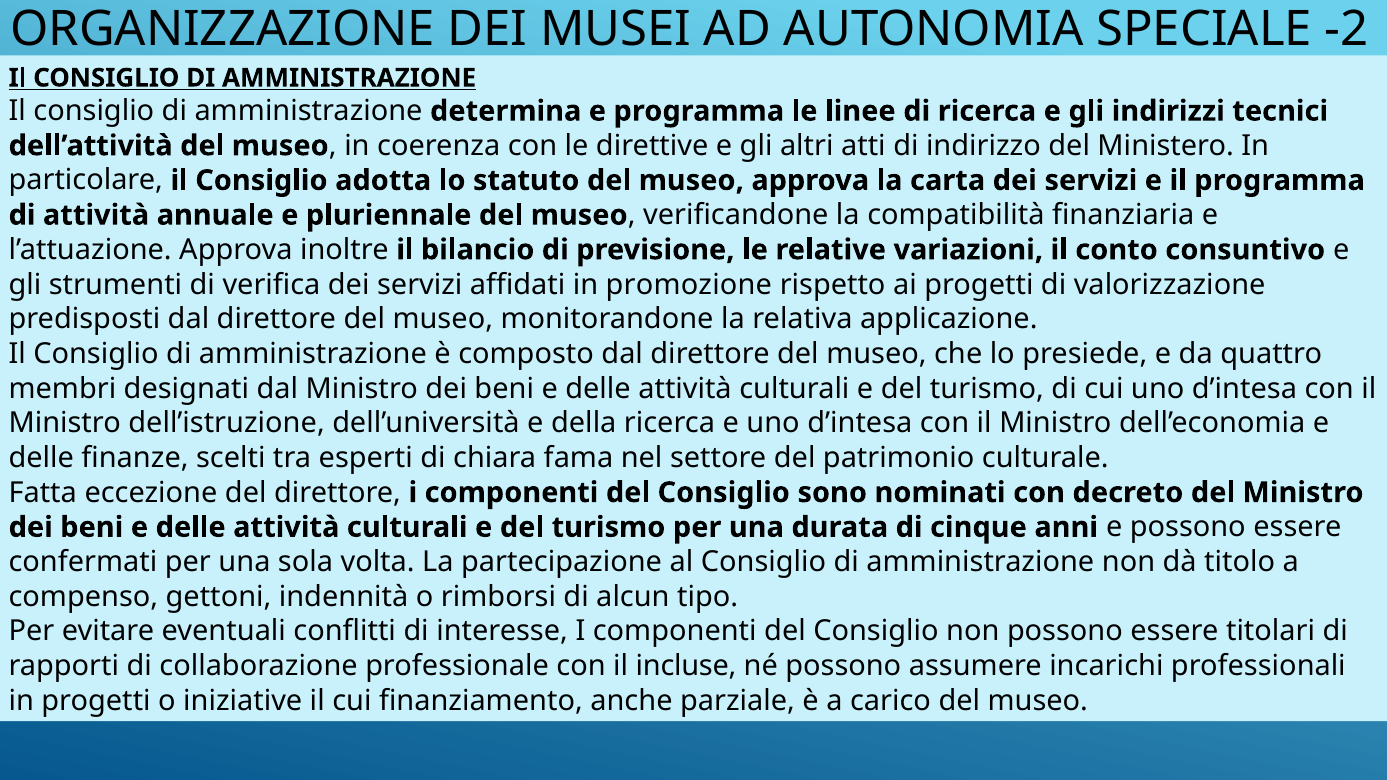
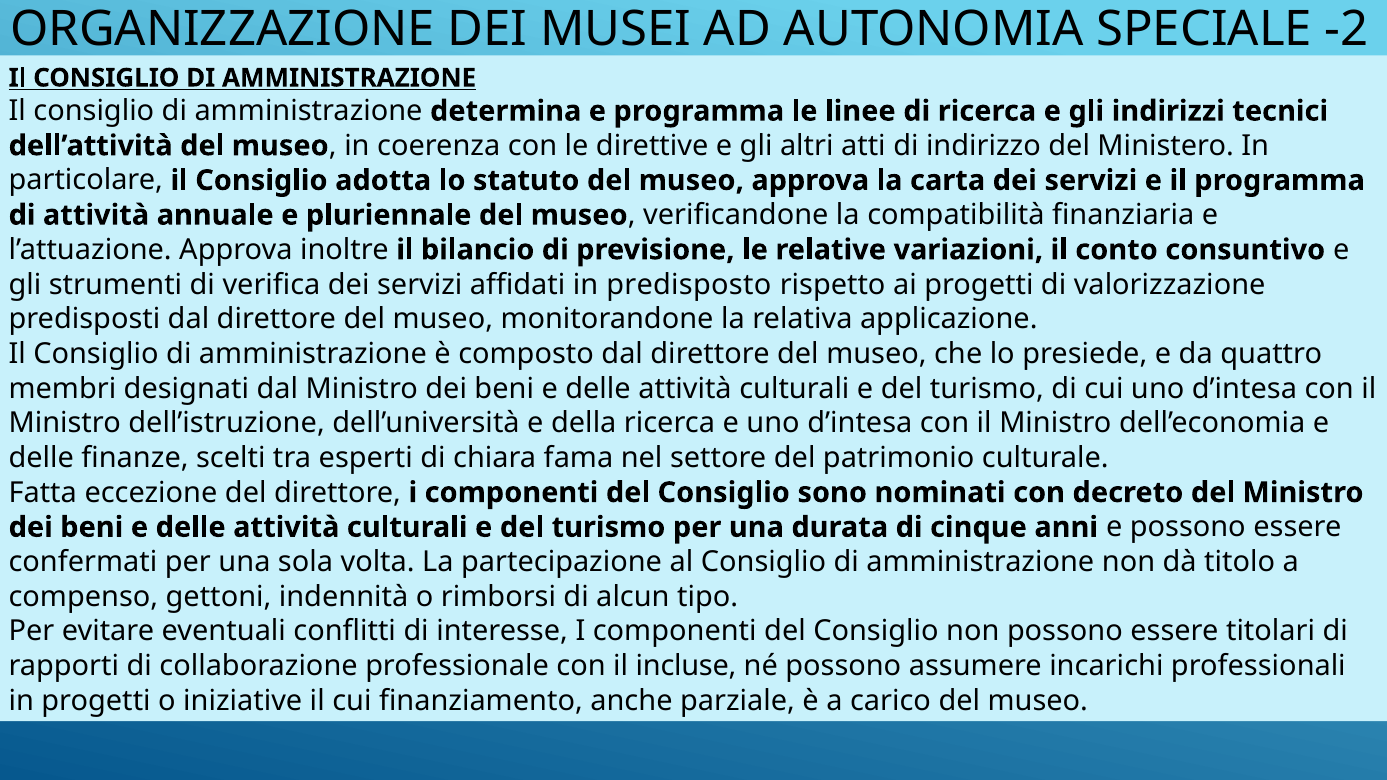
promozione: promozione -> predisposto (689, 285)
